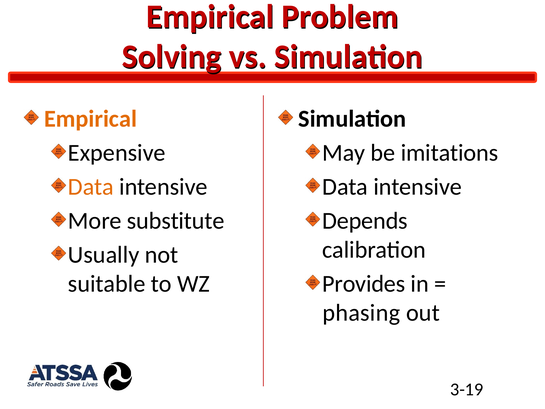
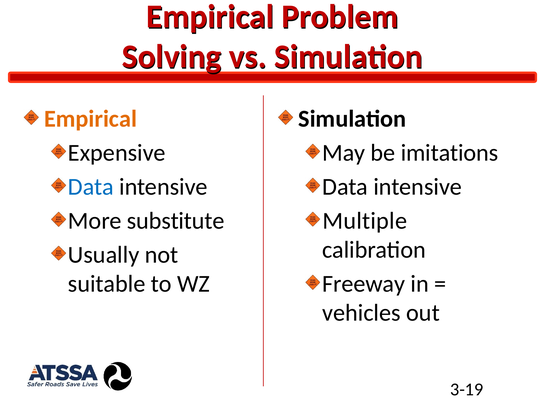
Data colour: orange -> blue (91, 187)
Depends: Depends -> Multiple (365, 221)
Provides: Provides -> Freeway (364, 284)
phasing: phasing -> vehicles (361, 313)
